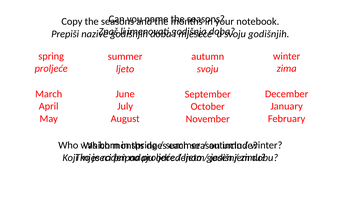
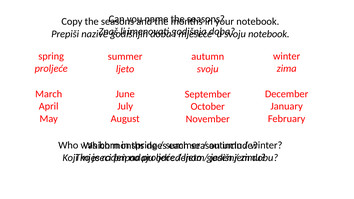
godišnjih: godišnjih -> notebook (269, 34)
